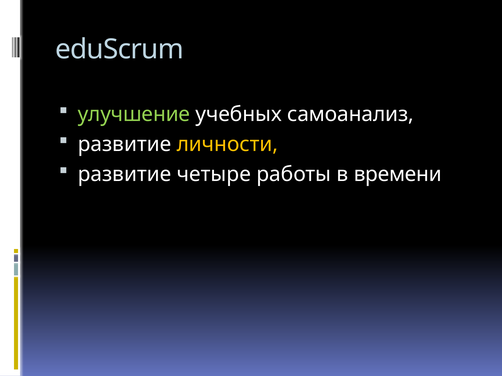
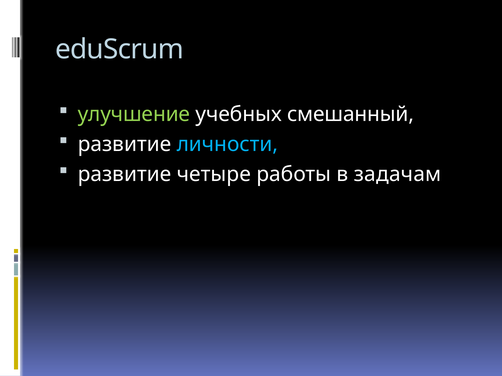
самоанализ: самоанализ -> смешанный (351, 114)
личности colour: yellow -> light blue (227, 144)
времени: времени -> задачам (398, 174)
